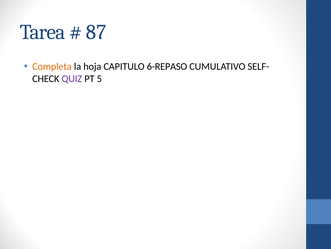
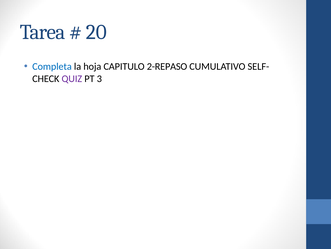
87: 87 -> 20 (96, 32)
Completa colour: orange -> blue (52, 66)
6-REPASO: 6-REPASO -> 2-REPASO (167, 66)
5: 5 -> 3 (99, 78)
